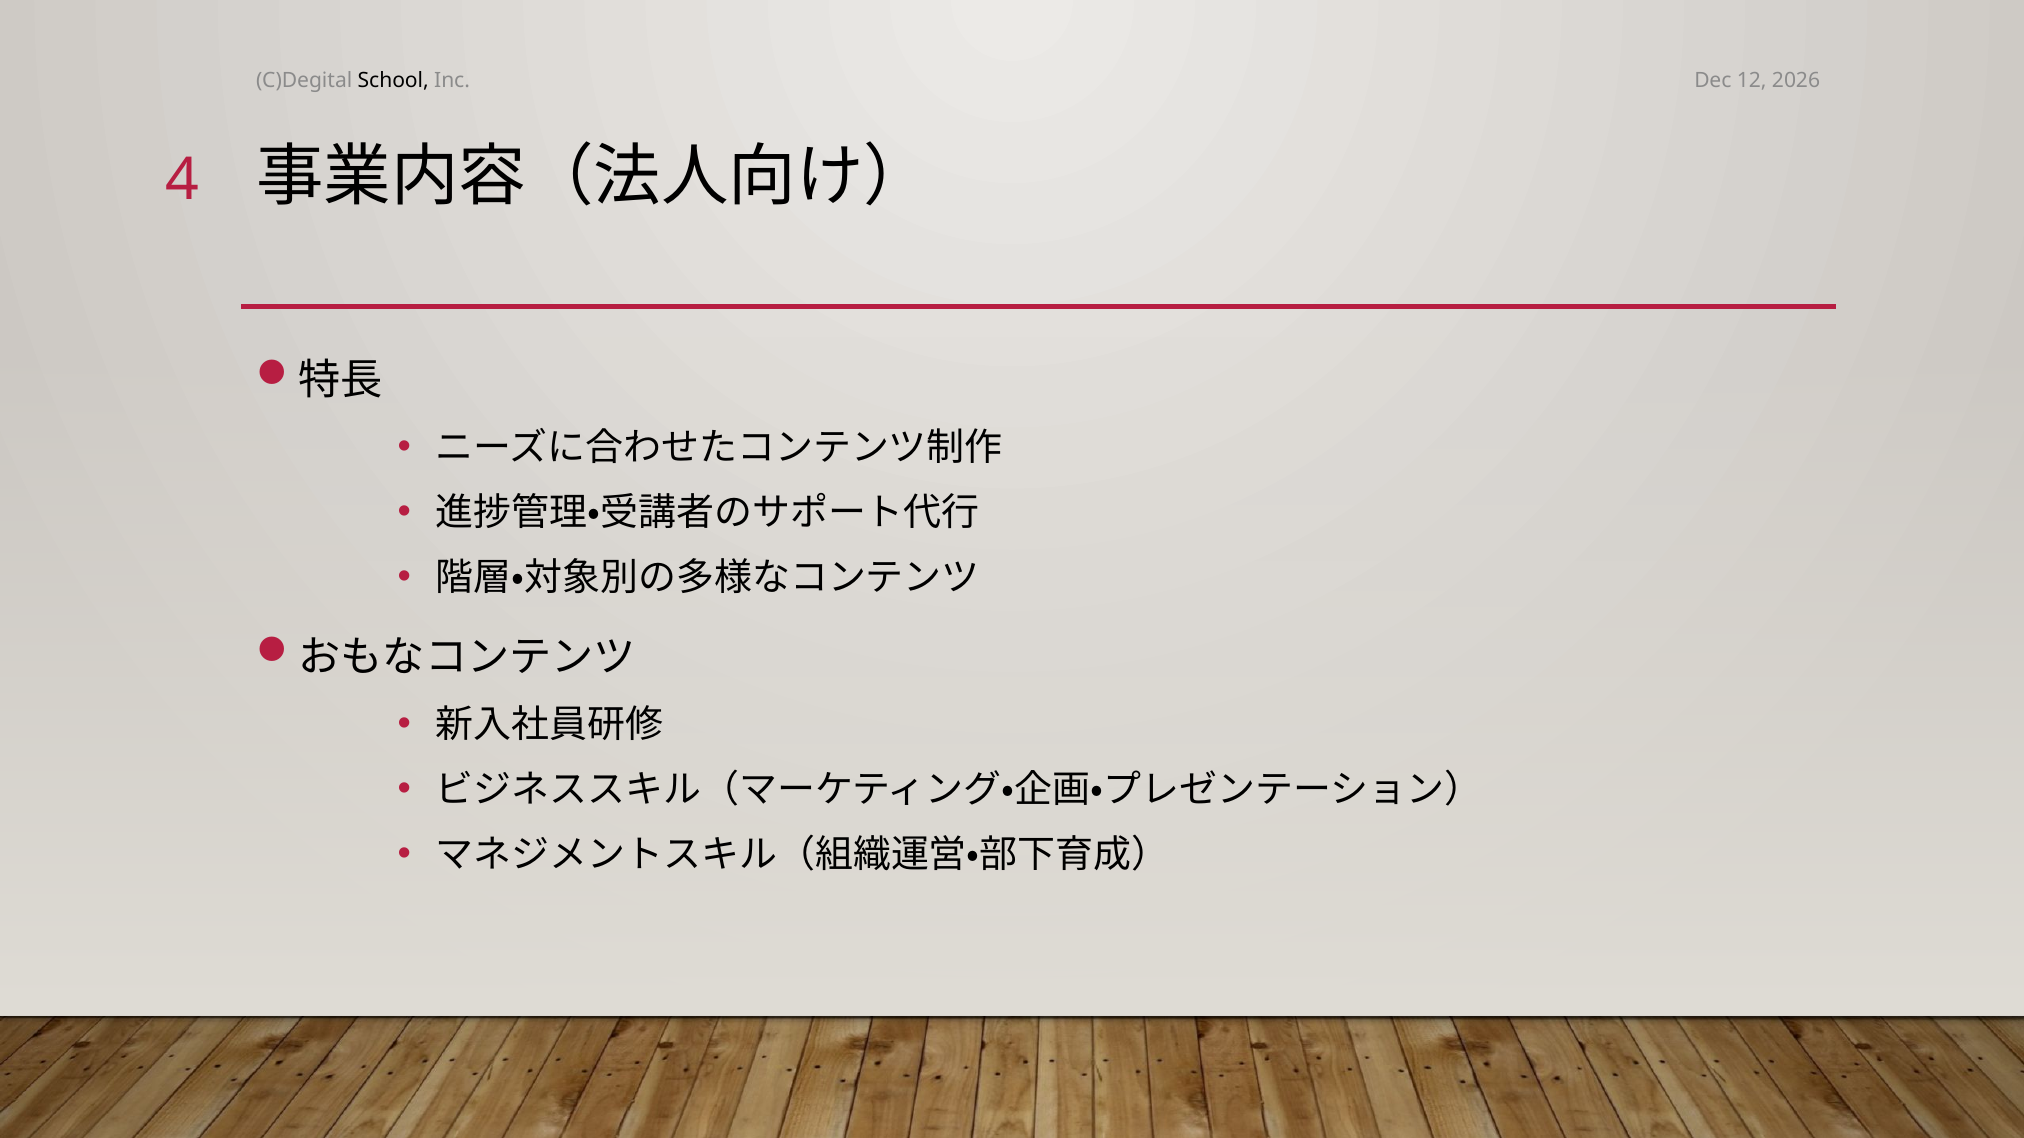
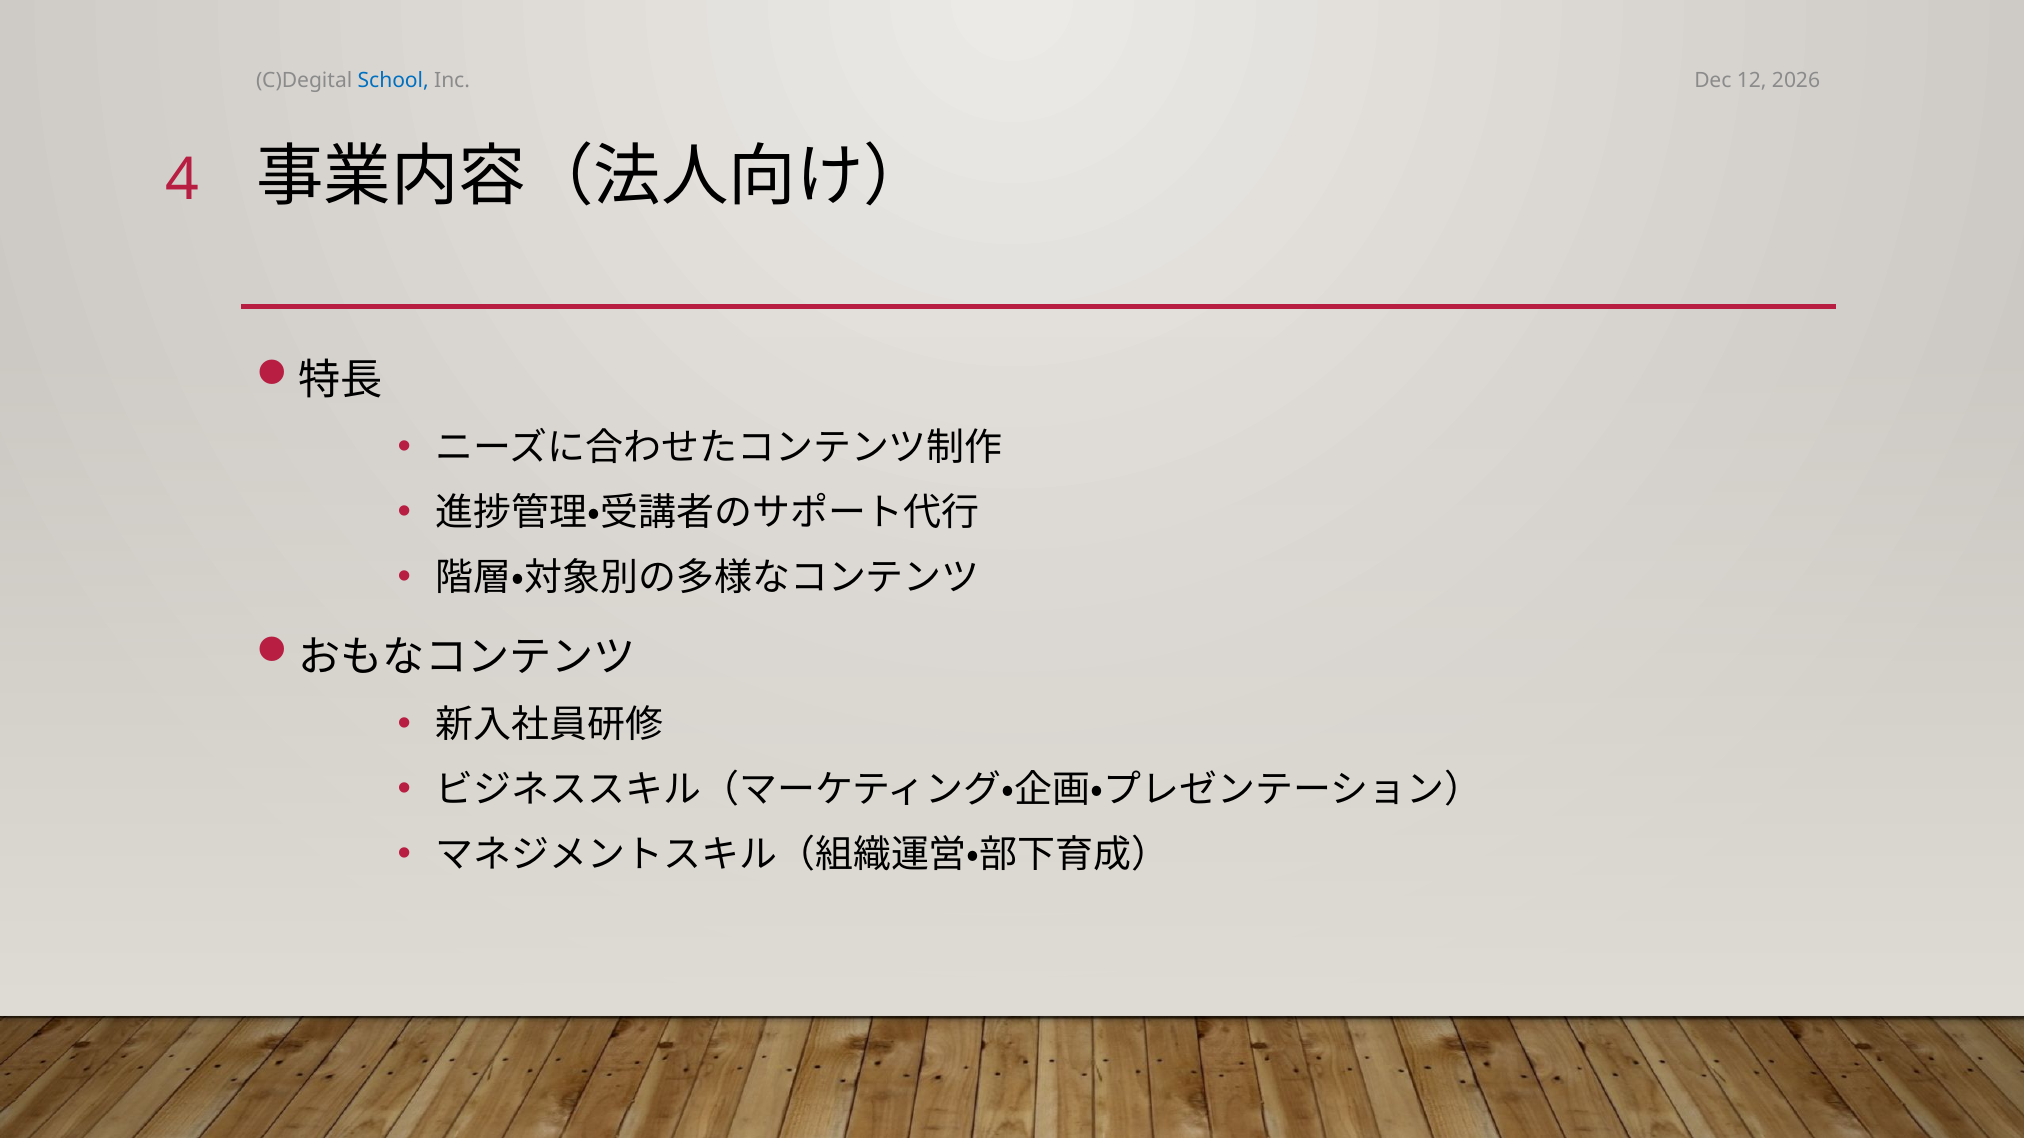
School colour: black -> blue (393, 80)
